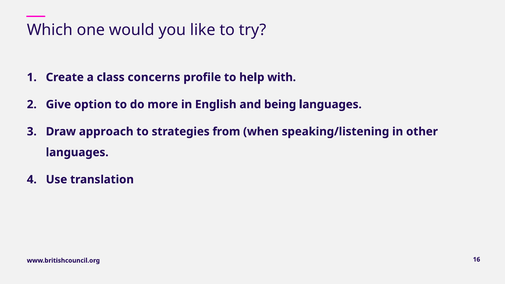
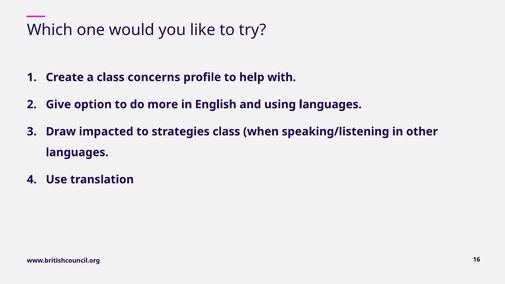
being: being -> using (280, 104)
approach: approach -> impacted (106, 132)
strategies from: from -> class (226, 132)
